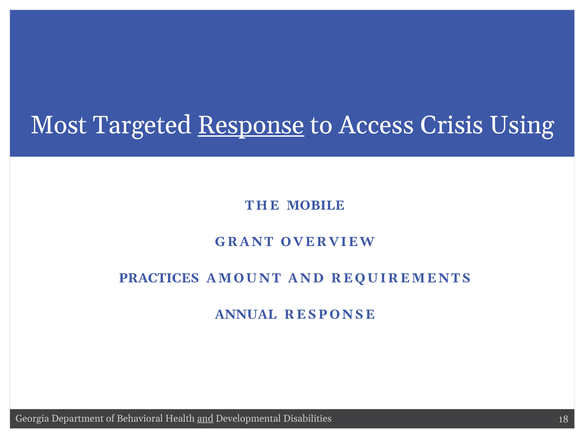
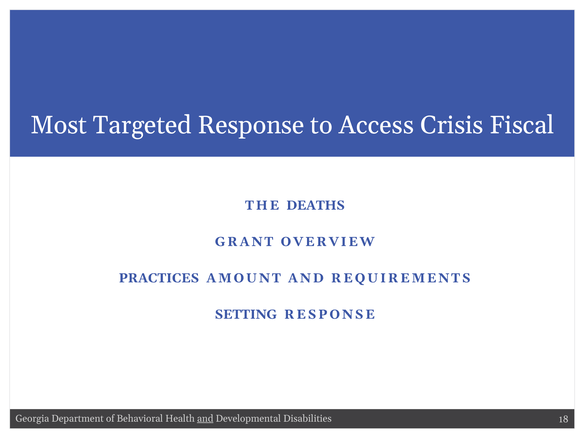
Response underline: present -> none (251, 125)
Using: Using -> Fiscal (522, 125)
MOBILE: MOBILE -> DEATHS (316, 205)
ANNUAL: ANNUAL -> SETTING (246, 314)
